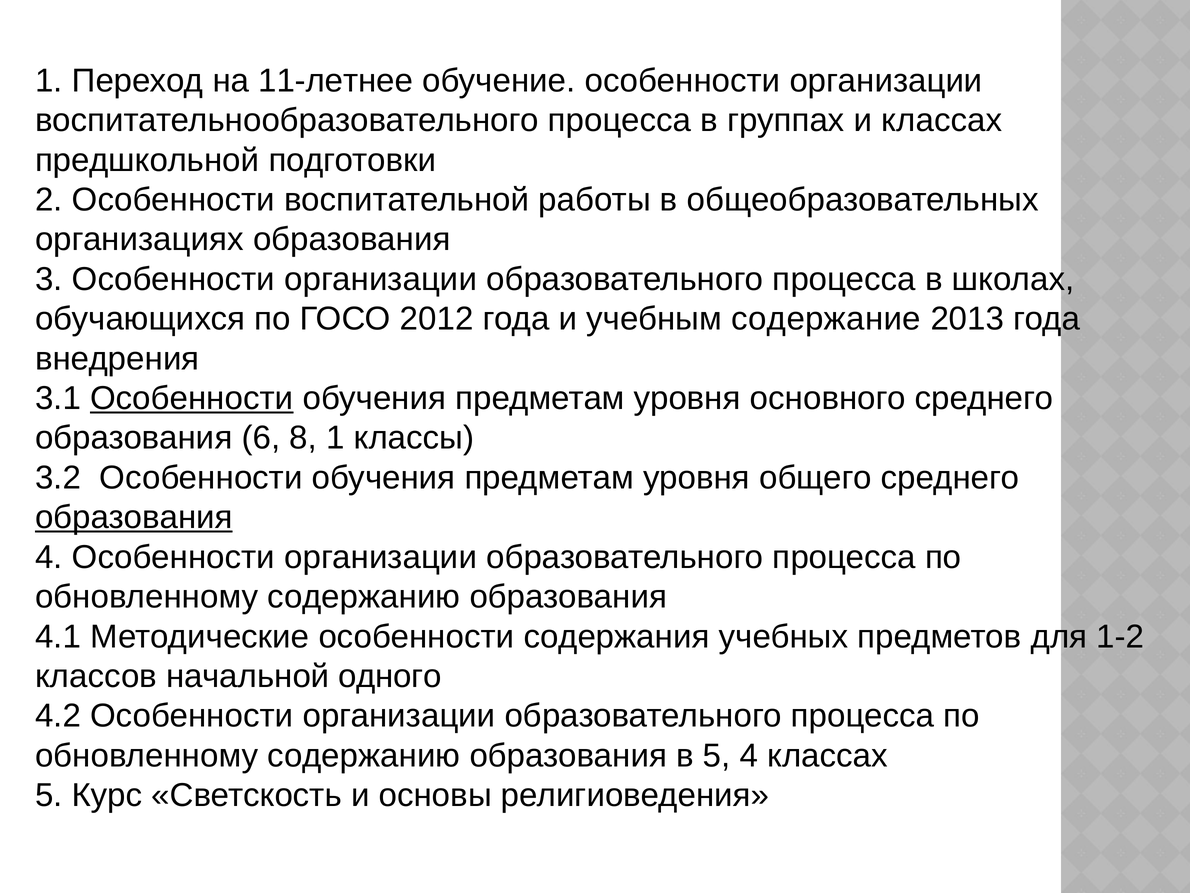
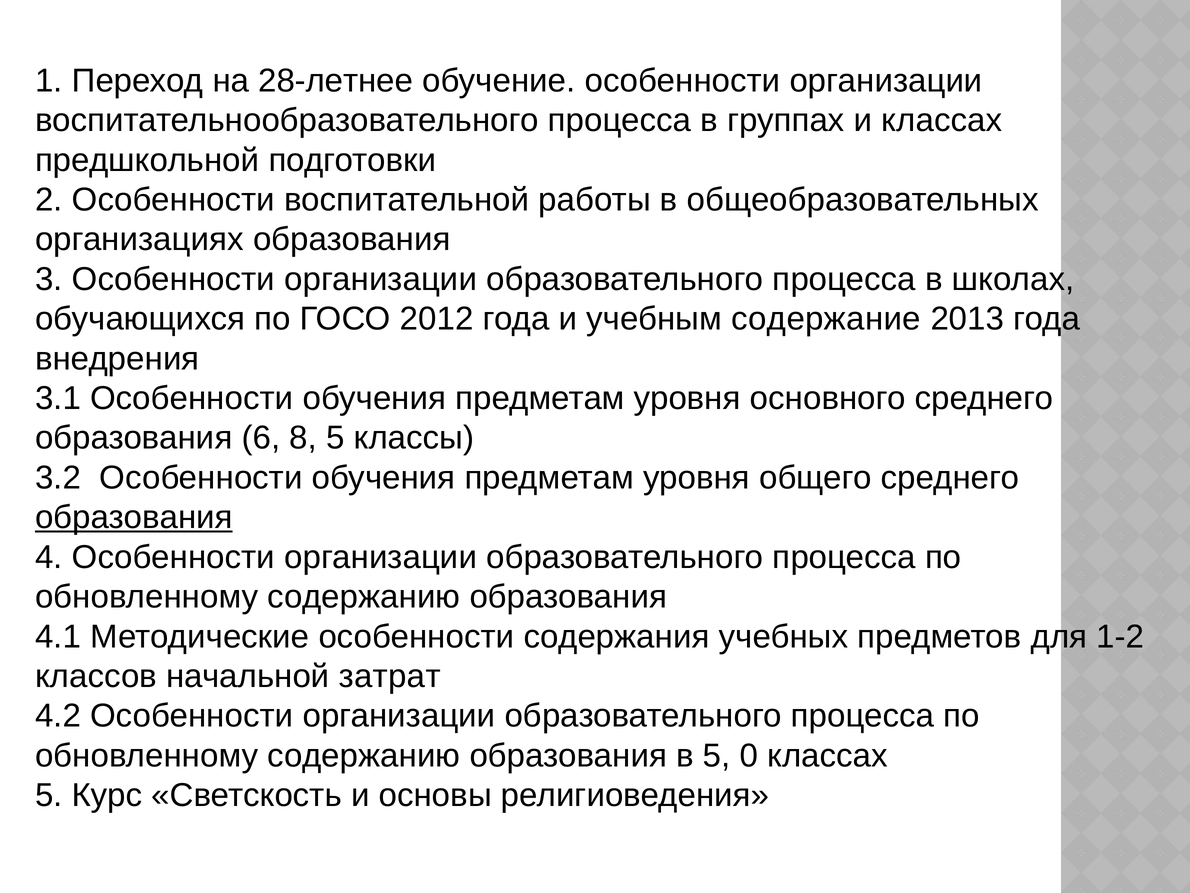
11-летнее: 11-летнее -> 28-летнее (336, 81)
Особенности underline: present -> none (192, 398)
8 1: 1 -> 5 (335, 438)
одного: одного -> затрат (390, 676)
5 4: 4 -> 0 (749, 755)
